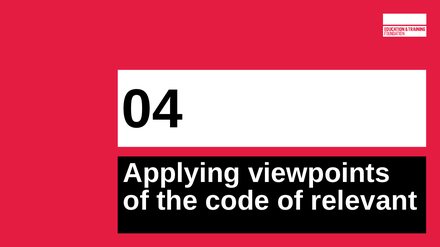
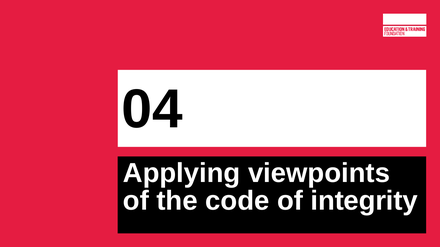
relevant: relevant -> integrity (364, 201)
